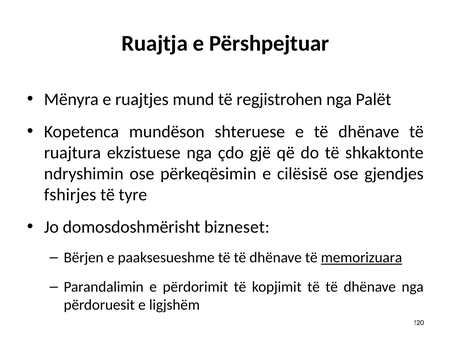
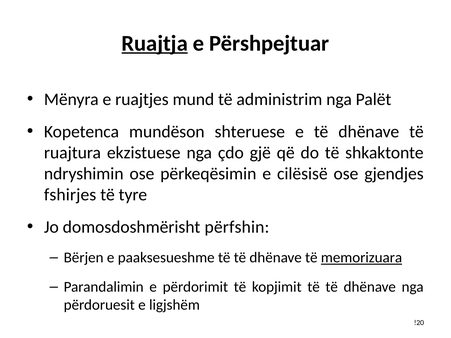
Ruajtja underline: none -> present (155, 43)
regjistrohen: regjistrohen -> administrim (279, 99)
bizneset: bizneset -> përfshin (237, 227)
